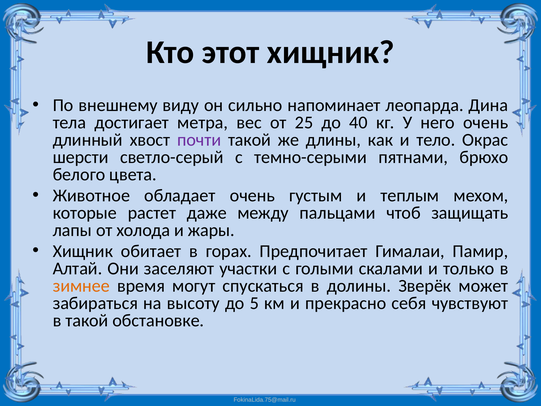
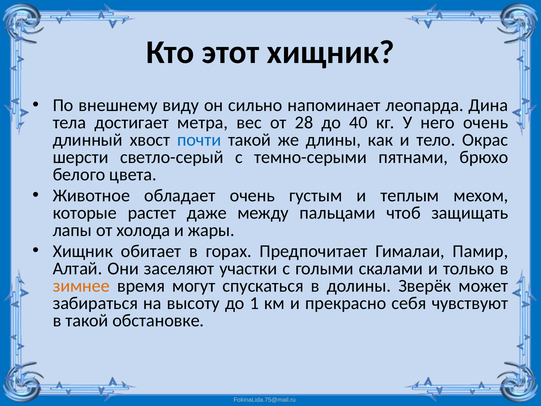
25: 25 -> 28 (304, 123)
почти colour: purple -> blue (199, 140)
5: 5 -> 1 (254, 303)
